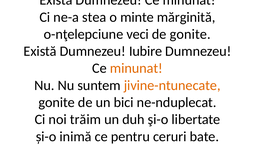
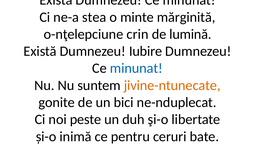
veci: veci -> crin (137, 34)
de gonite: gonite -> lumină (190, 34)
minunat colour: orange -> blue (136, 68)
trăim: trăim -> peste (86, 119)
